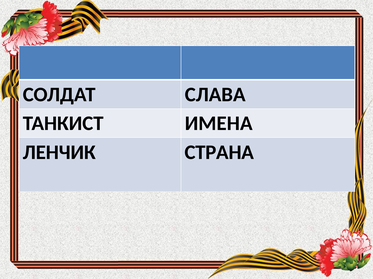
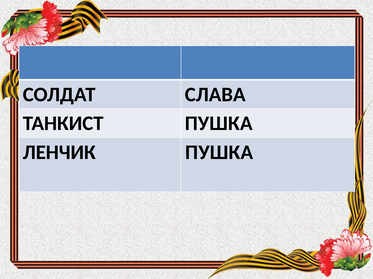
ТАНКИСТ ИМЕНА: ИМЕНА -> ПУШКА (219, 124)
ЛЕНЧИК СТРАНА: СТРАНА -> ПУШКА (219, 153)
